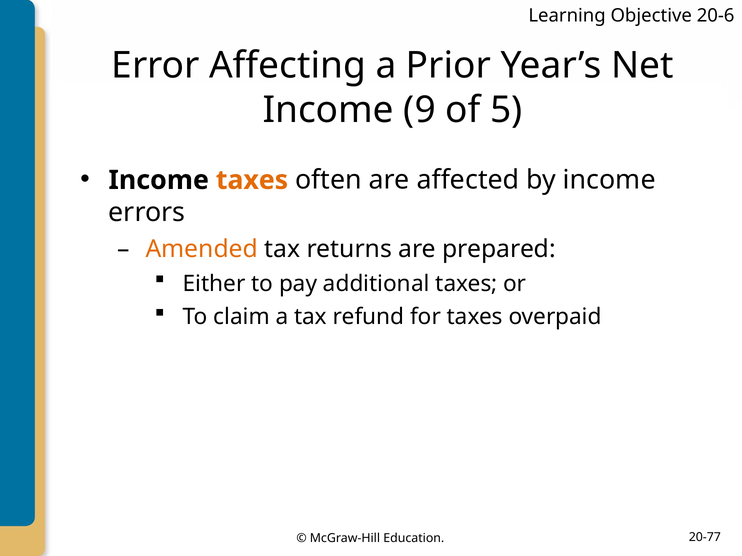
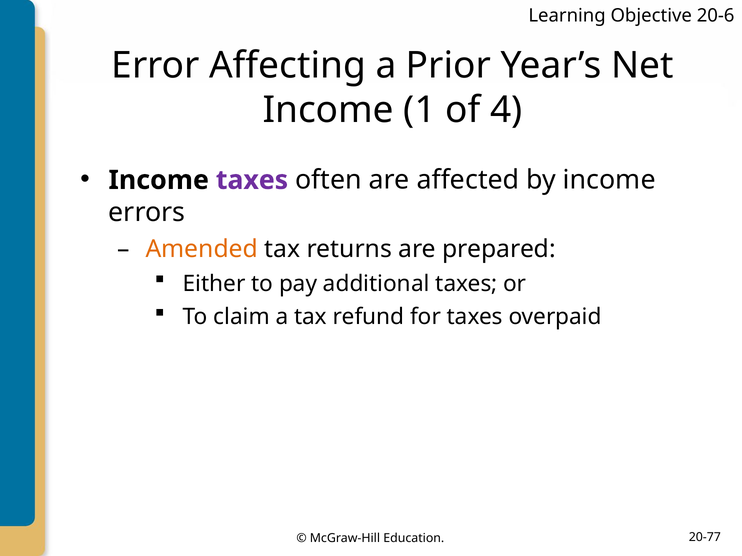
9: 9 -> 1 (420, 110)
5: 5 -> 4 (506, 110)
taxes colour: orange -> purple (252, 180)
